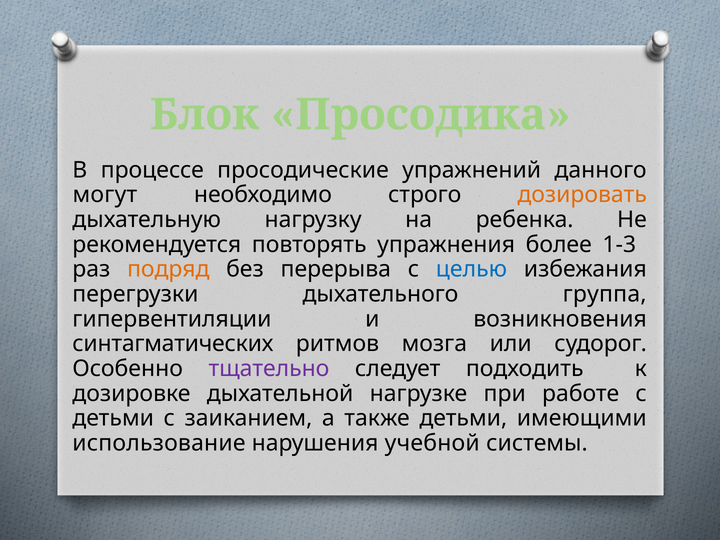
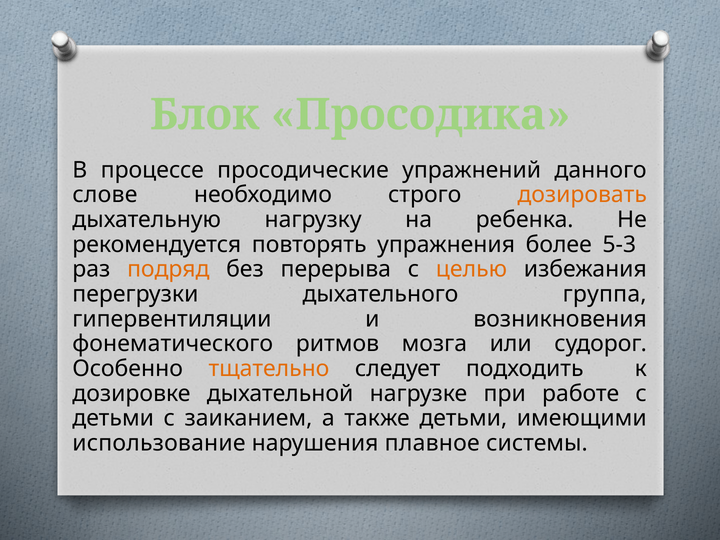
могут: могут -> слове (105, 195)
1-3: 1-3 -> 5-3 (619, 244)
целью colour: blue -> orange (471, 269)
синтагматических: синтагматических -> фонематического (173, 344)
тщательно colour: purple -> orange (269, 369)
учебной: учебной -> плавное (432, 443)
